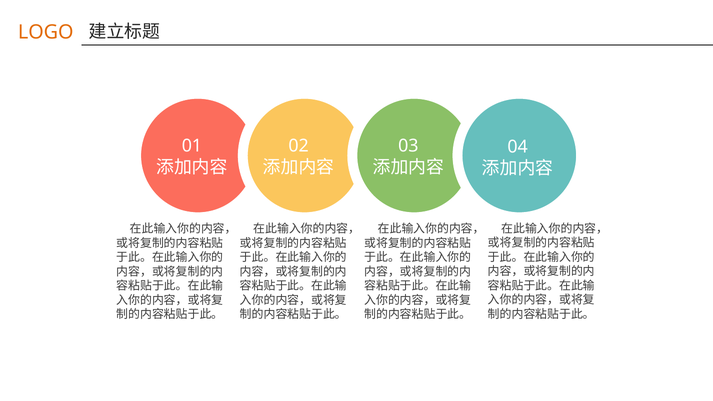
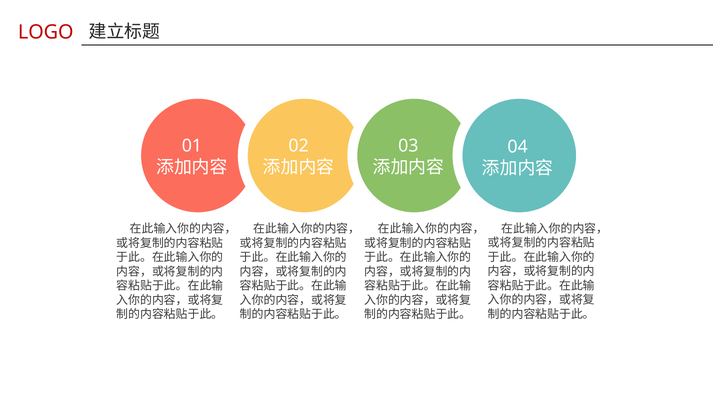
LOGO colour: orange -> red (46, 32)
